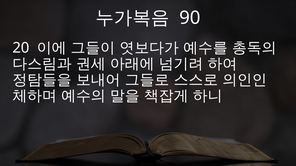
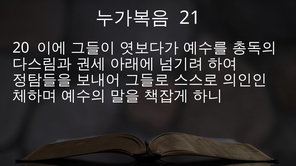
90: 90 -> 21 (190, 18)
